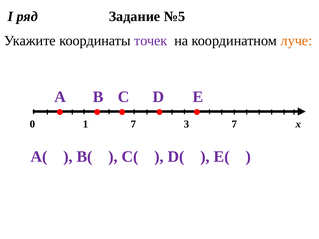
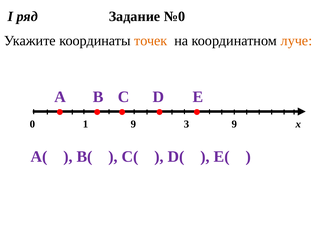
№5: №5 -> №0 (174, 17)
точек colour: purple -> orange (151, 41)
1 7: 7 -> 9 (133, 124)
3 7: 7 -> 9 (234, 124)
